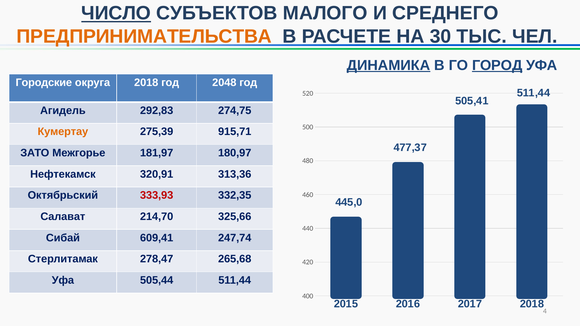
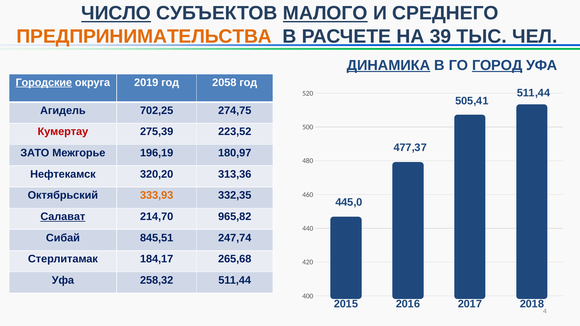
МАЛОГО underline: none -> present (325, 13)
30: 30 -> 39 (441, 37)
Городские underline: none -> present (44, 83)
округа 2018: 2018 -> 2019 (146, 83)
2048: 2048 -> 2058 (224, 83)
292,83: 292,83 -> 702,25 (157, 111)
Кумертау colour: orange -> red (63, 132)
915,71: 915,71 -> 223,52 (235, 132)
181,97: 181,97 -> 196,19 (157, 153)
320,91: 320,91 -> 320,20 (157, 174)
333,93 colour: red -> orange (157, 196)
Салават underline: none -> present (63, 217)
325,66: 325,66 -> 965,82 (235, 217)
609,41: 609,41 -> 845,51 (157, 238)
278,47: 278,47 -> 184,17 (157, 259)
505,44: 505,44 -> 258,32 (157, 280)
